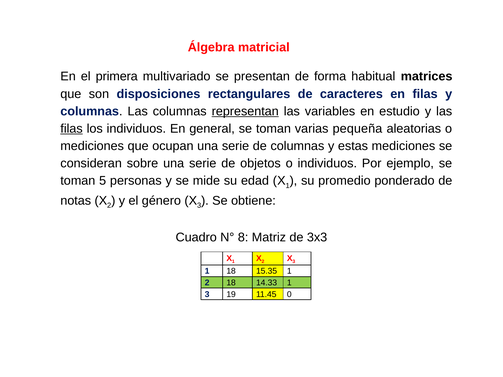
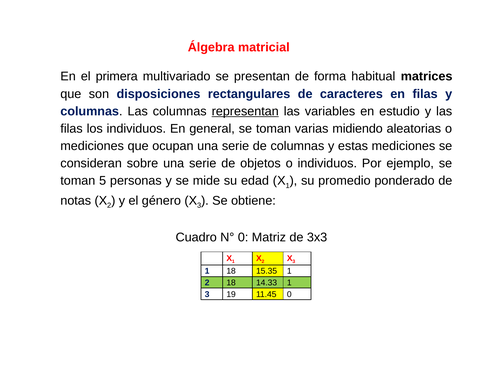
filas underline: present -> none (72, 129)
pequeña: pequeña -> midiendo (358, 129)
N° 8: 8 -> 0 (243, 237)
